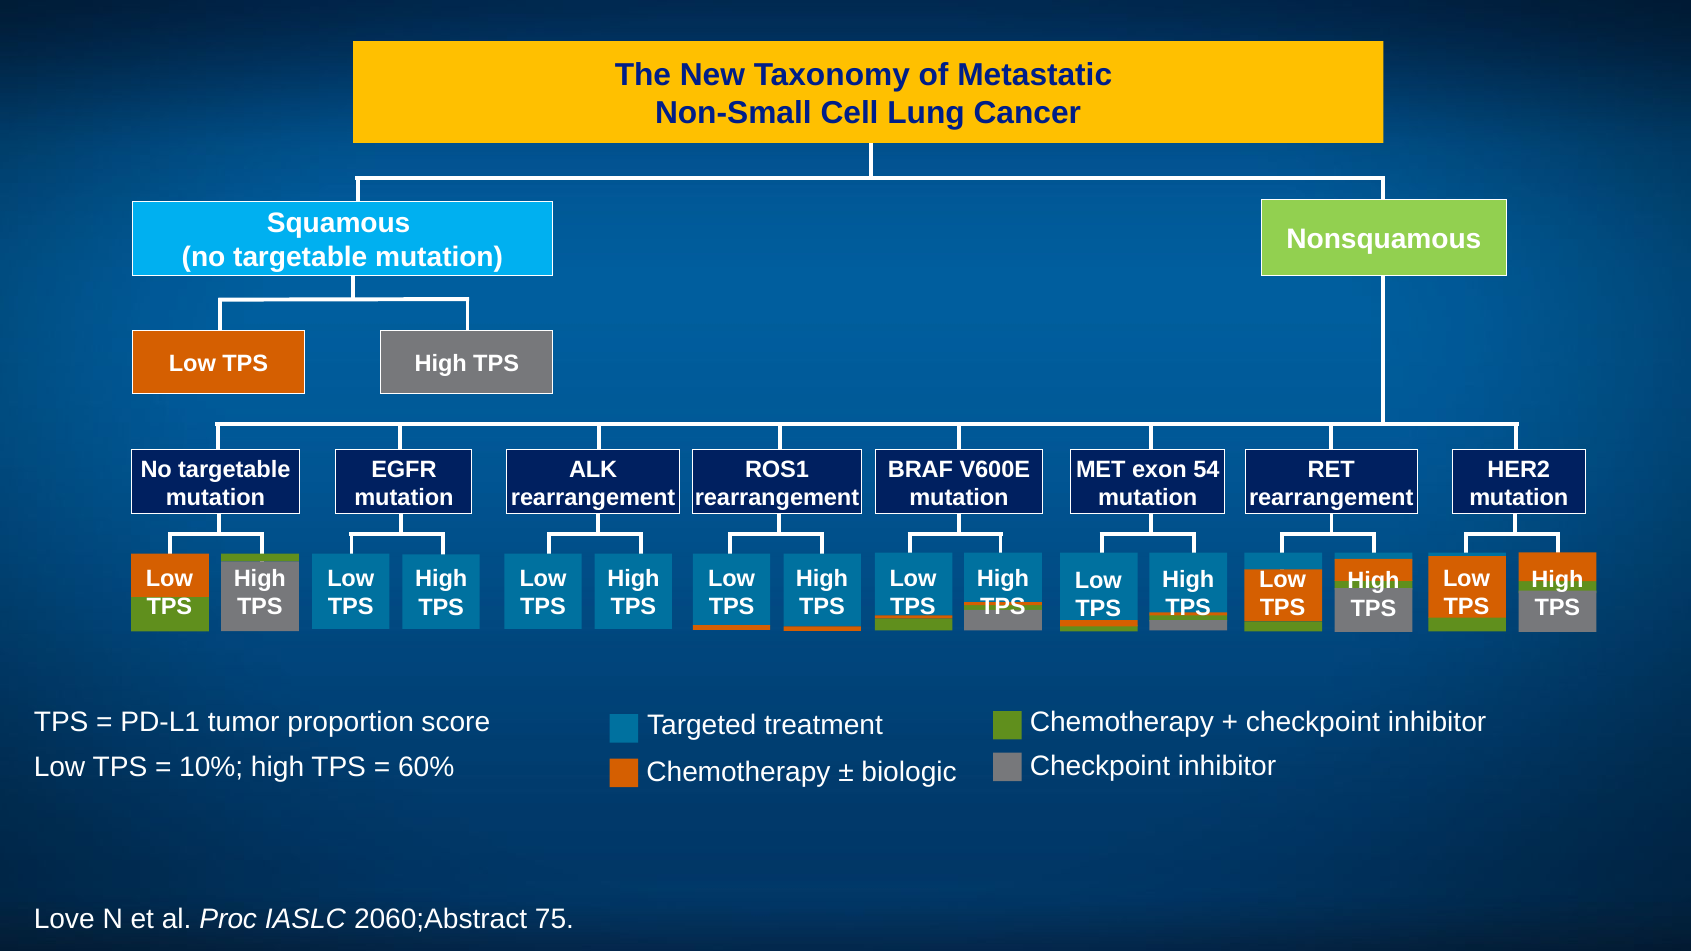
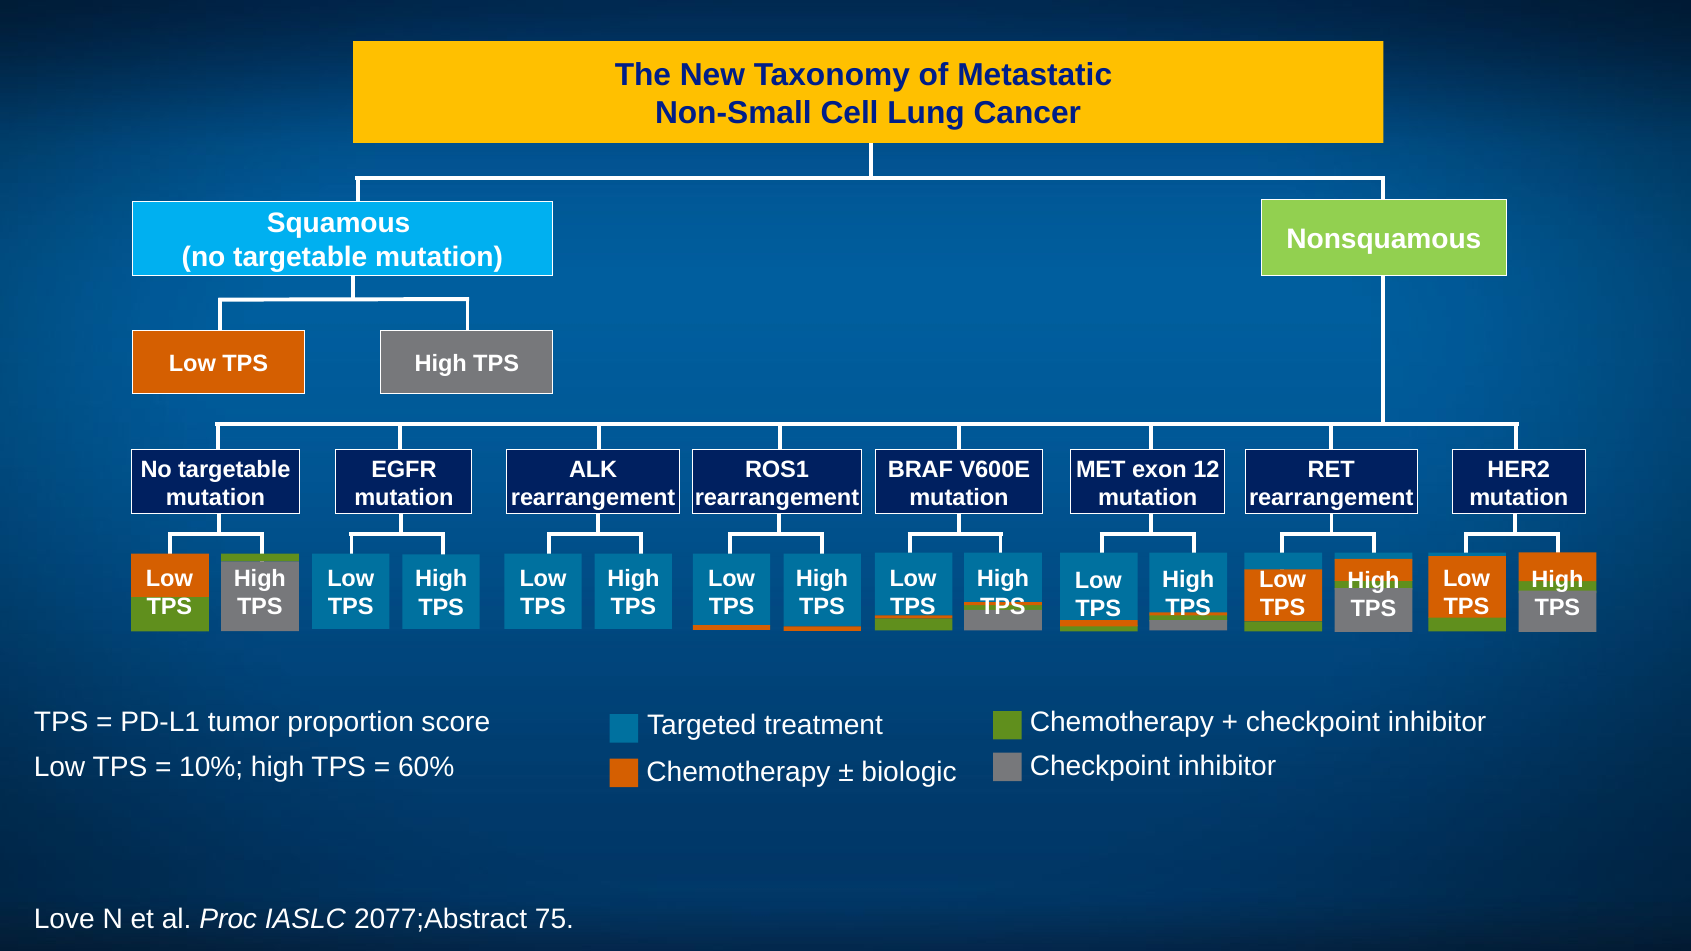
54: 54 -> 12 (1206, 469)
2060;Abstract: 2060;Abstract -> 2077;Abstract (441, 920)
